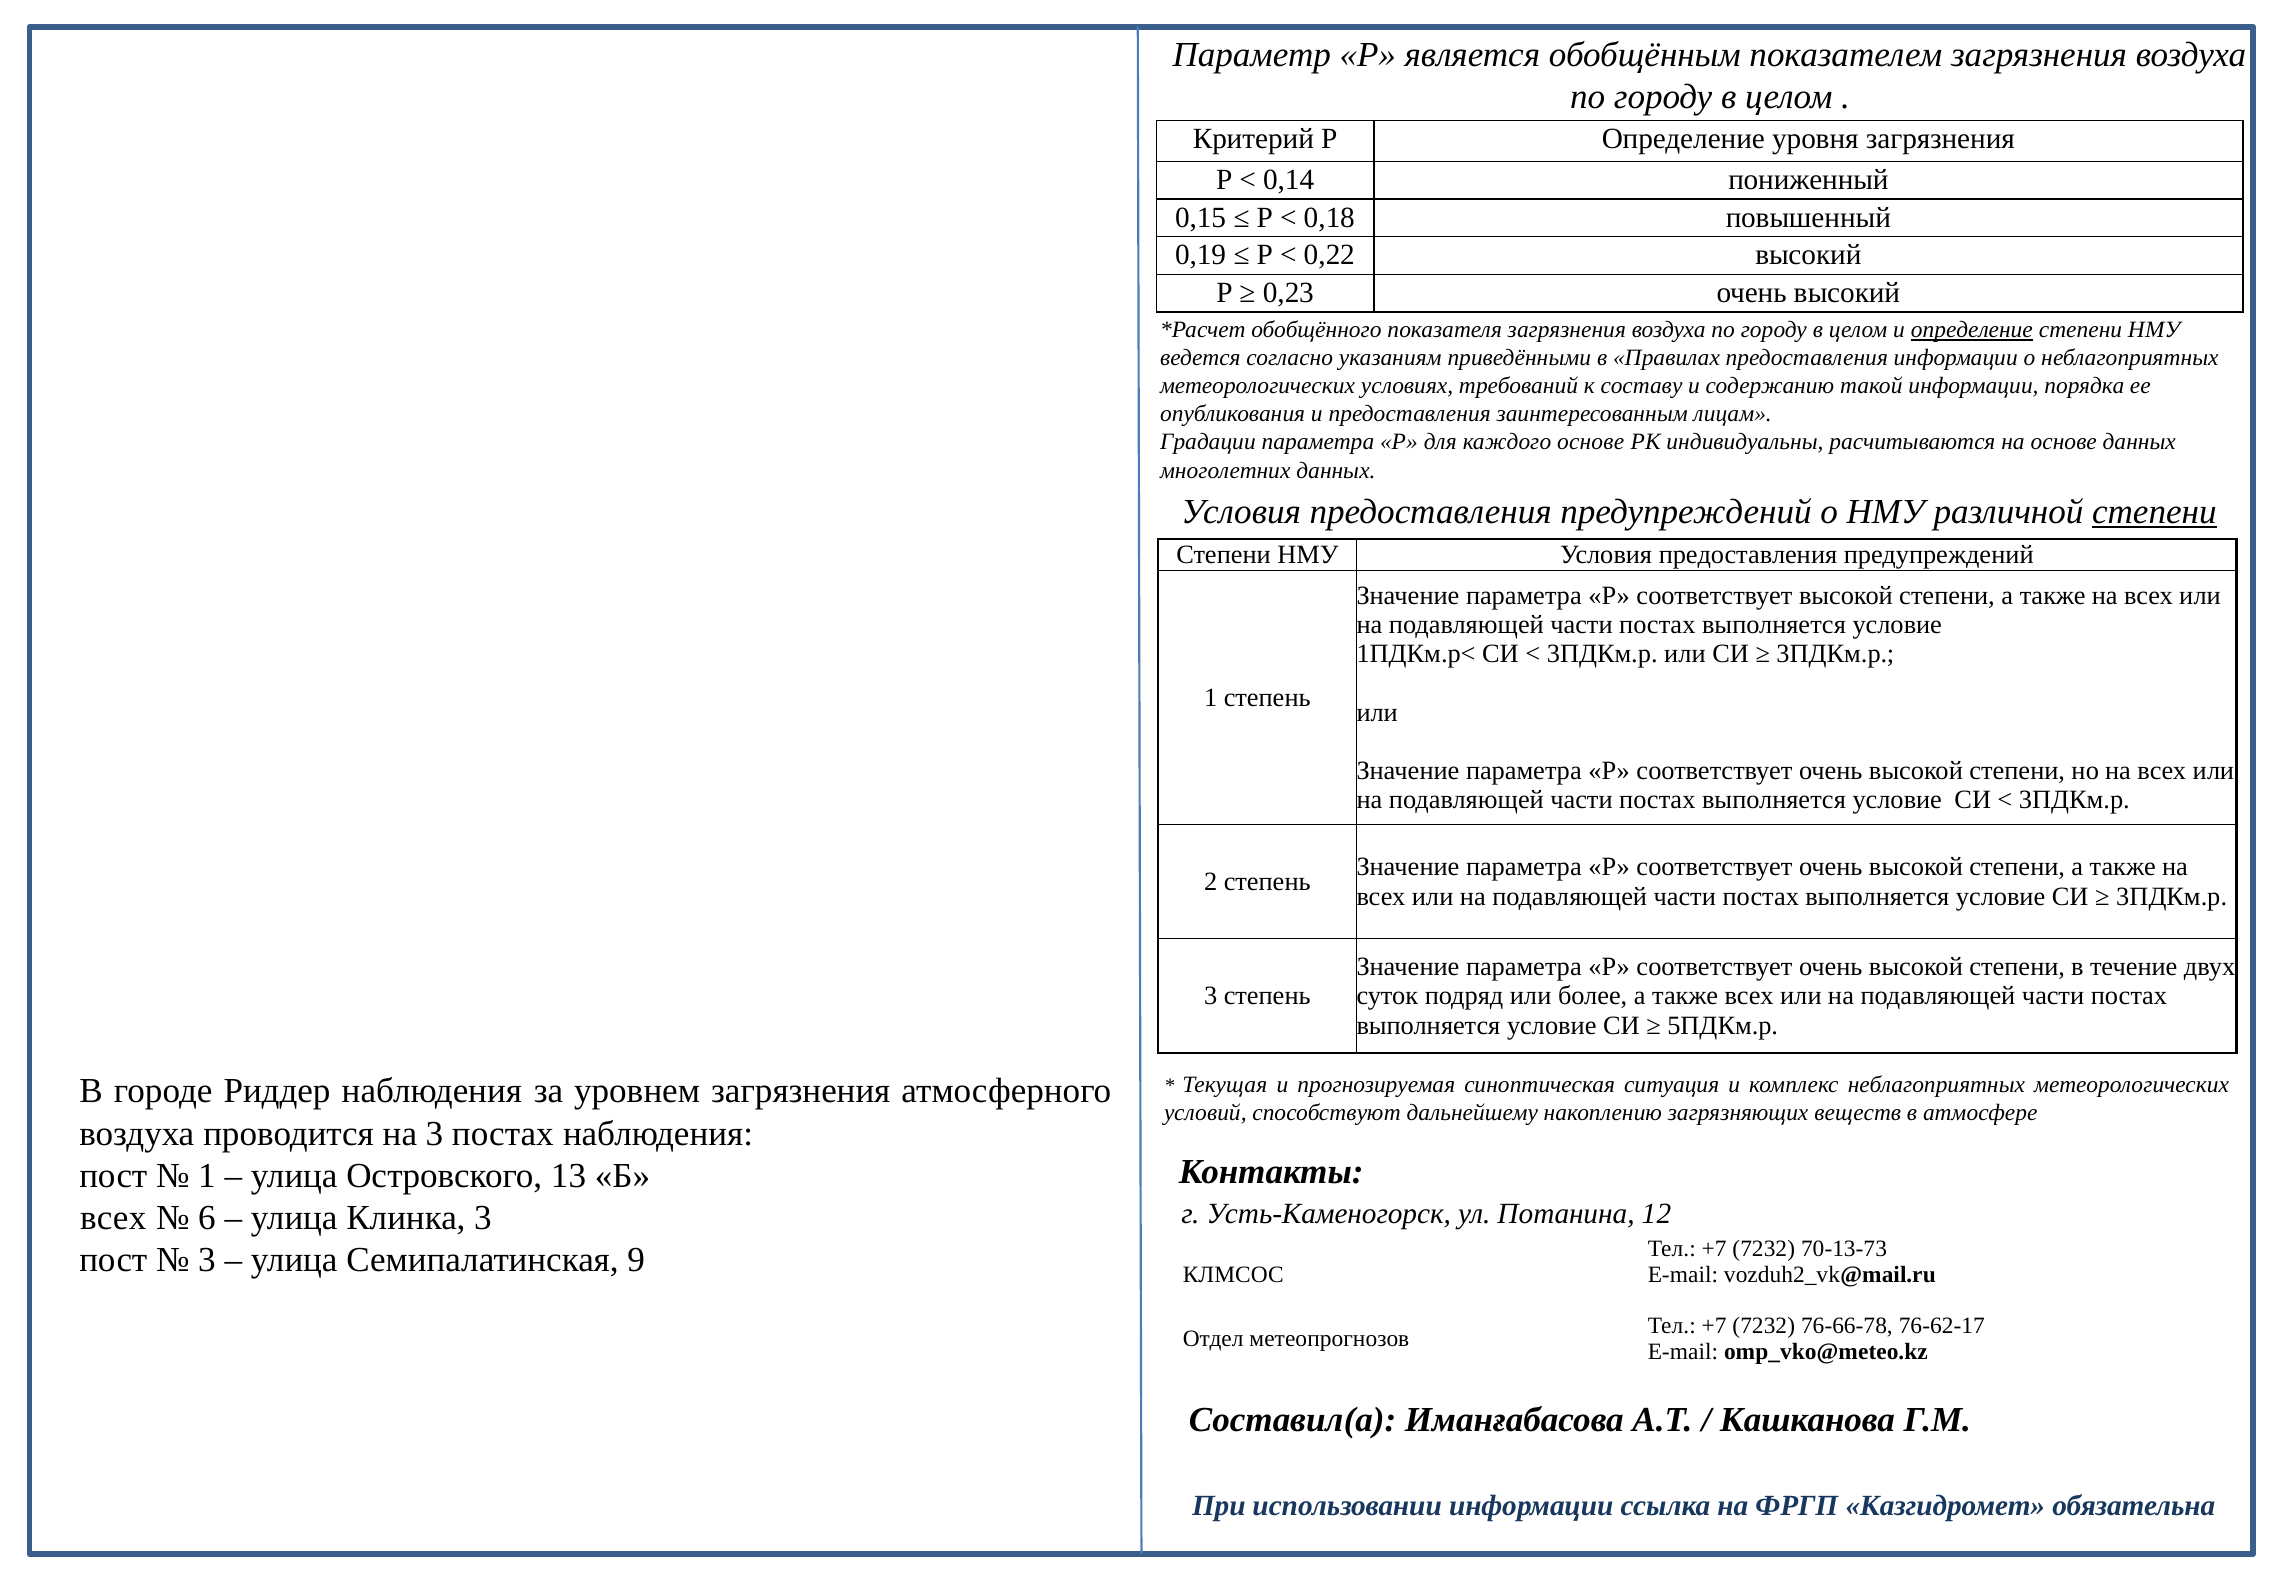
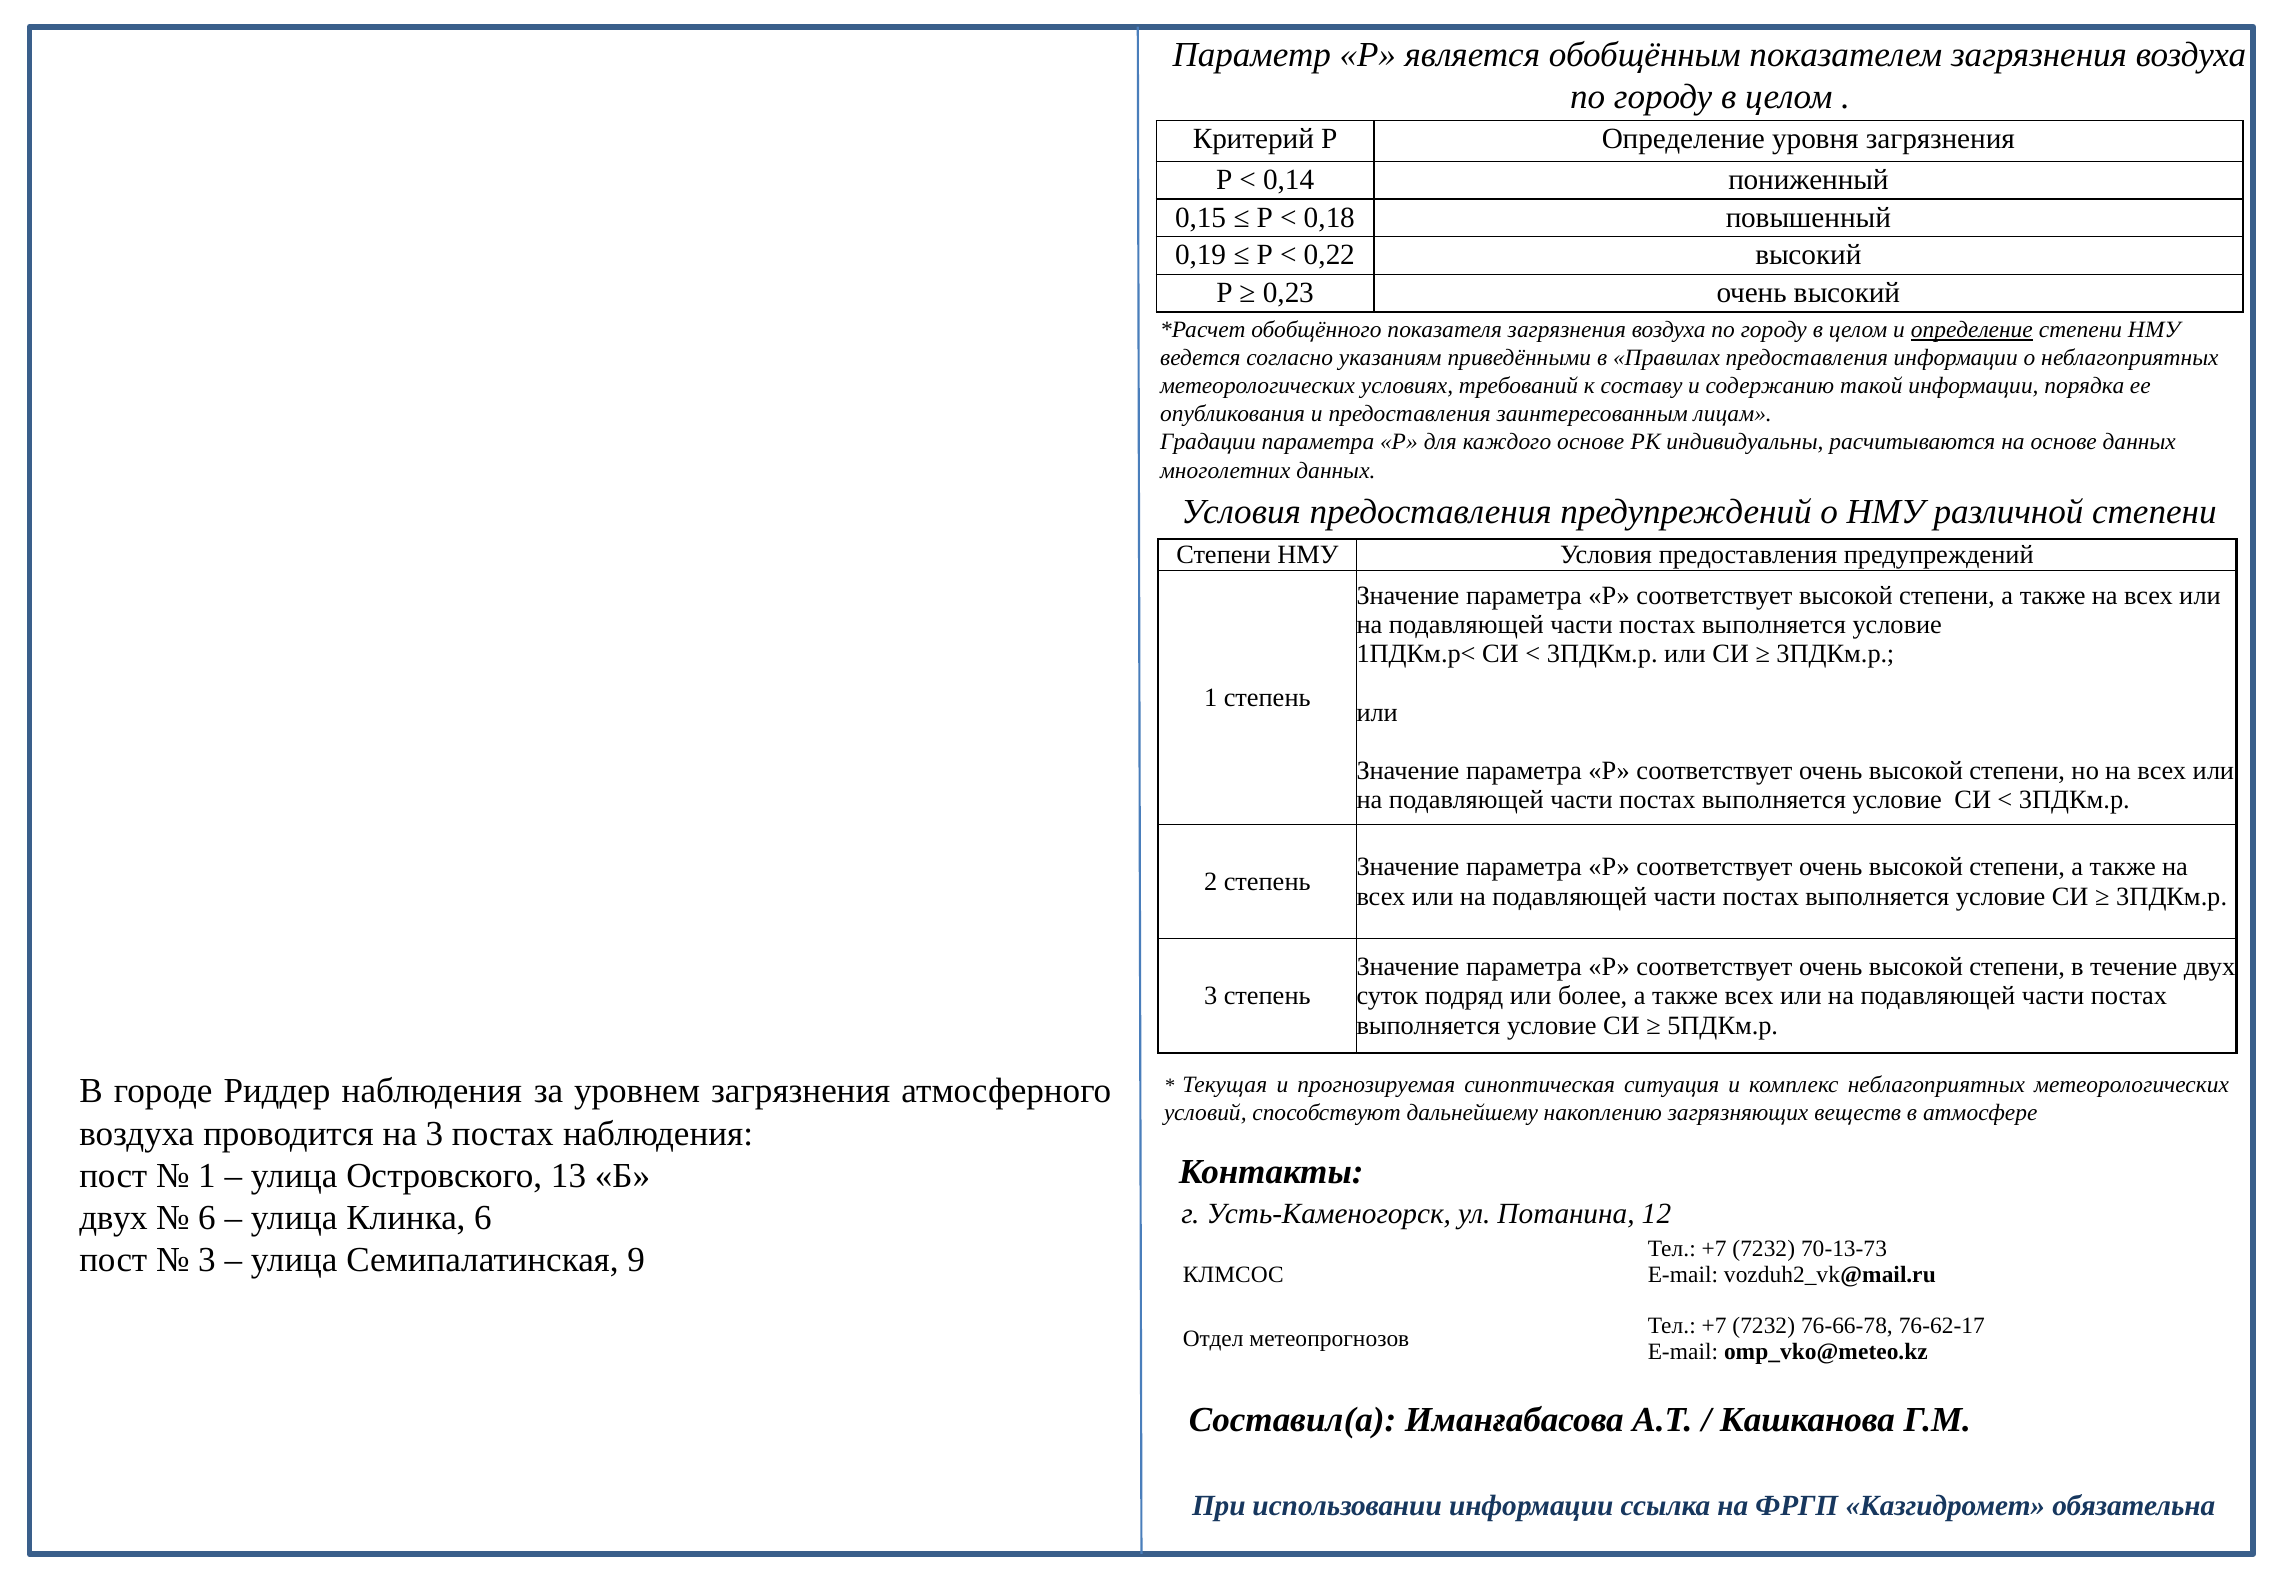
степени underline: present -> none (2154, 512)
всех: всех -> двух (114, 1217)
Клинка 3: 3 -> 6 (483, 1217)
